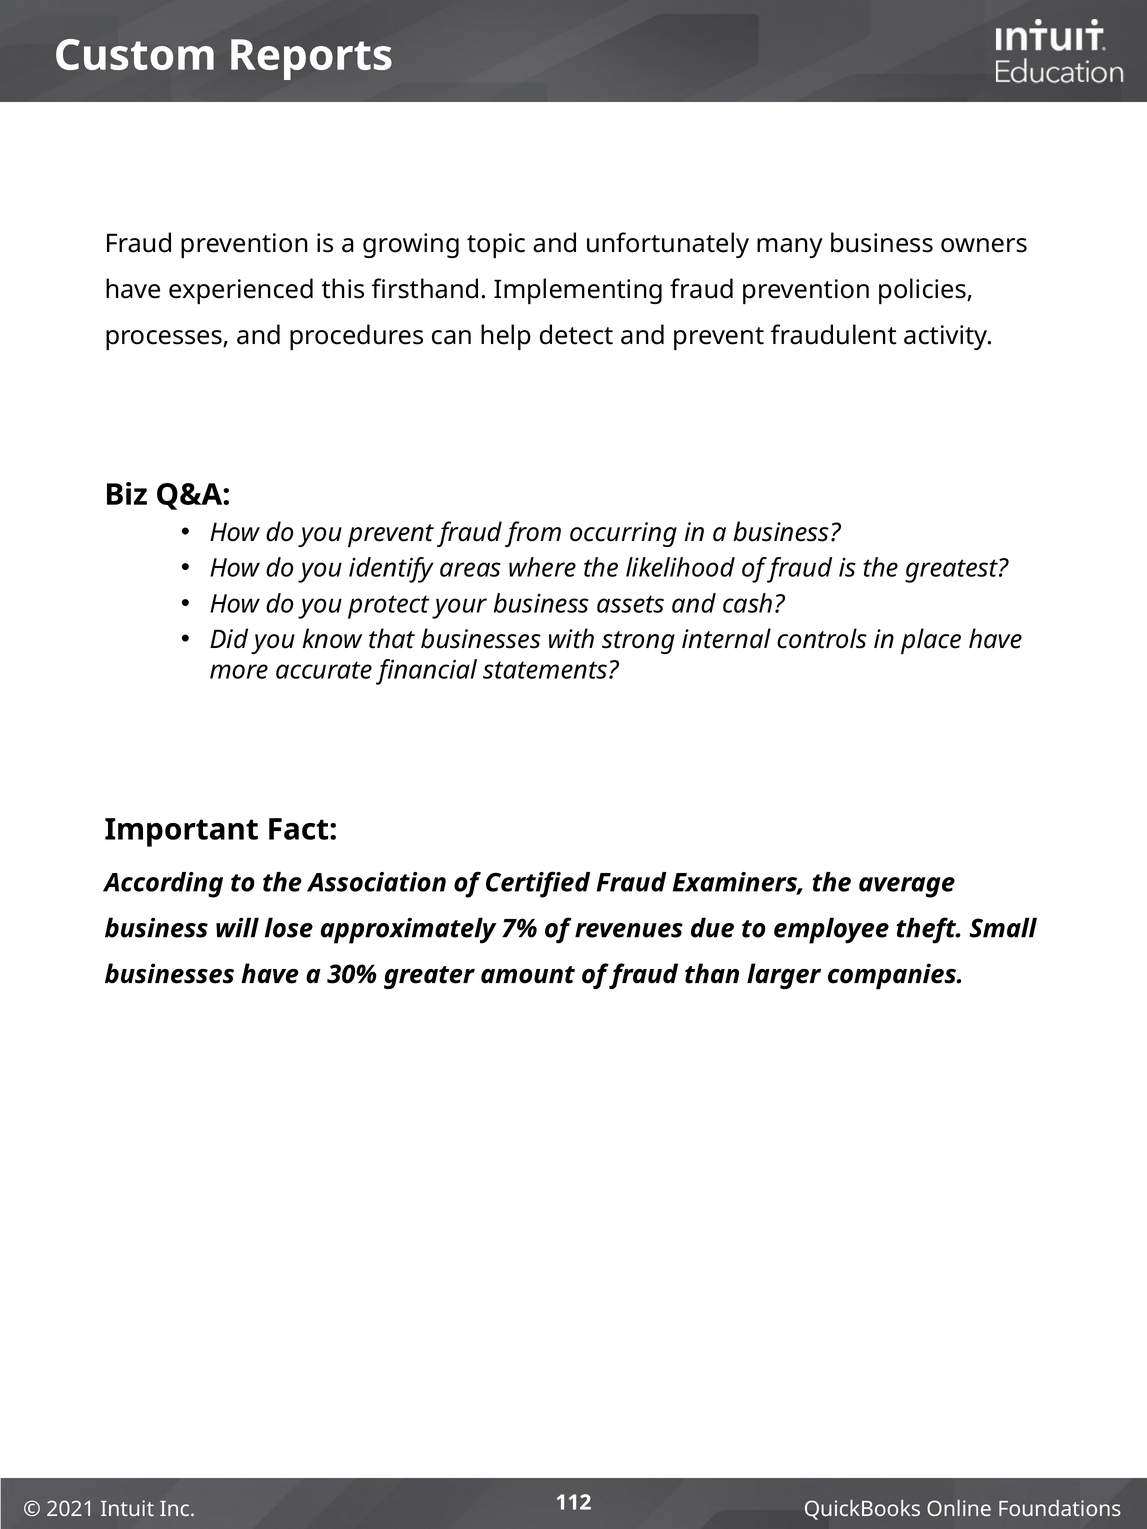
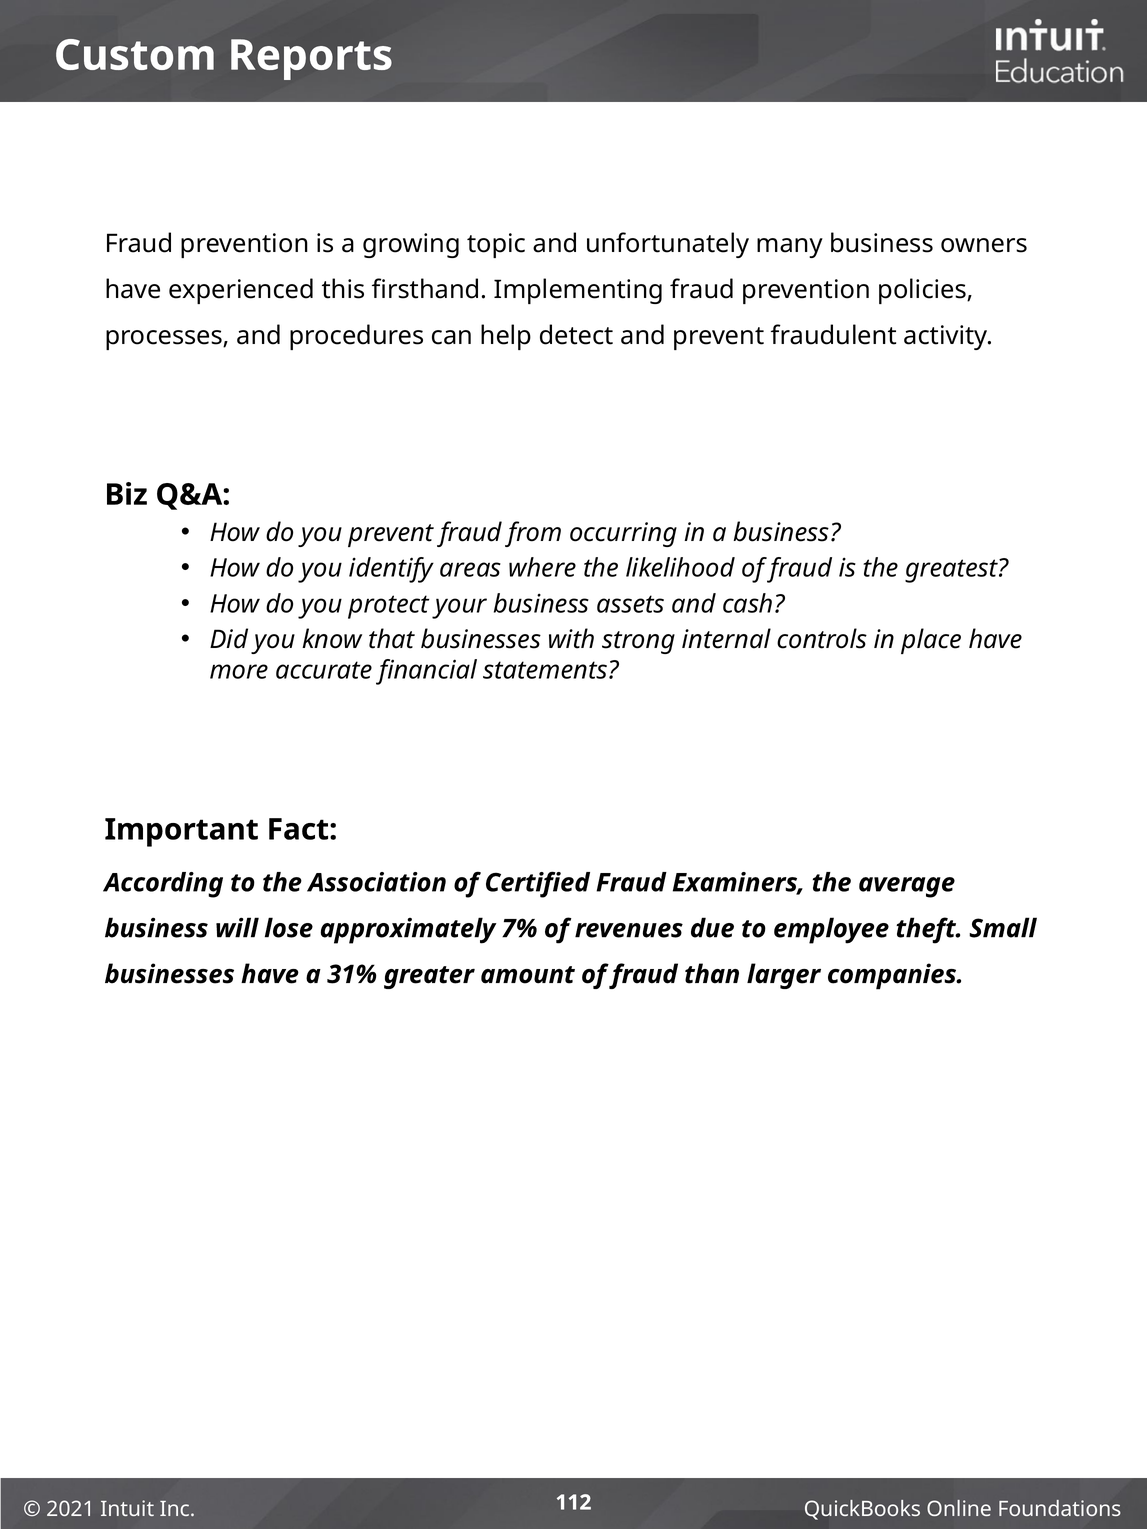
30%: 30% -> 31% (352, 975)
